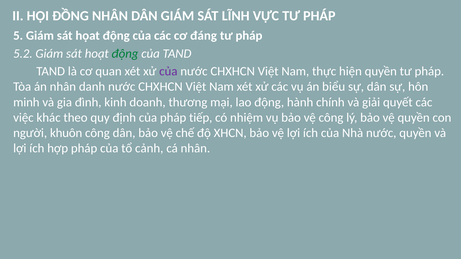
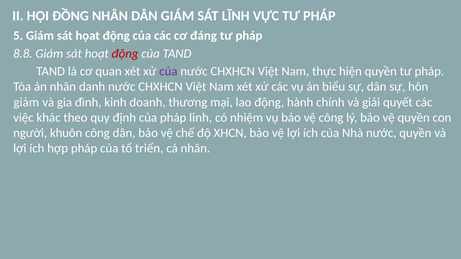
5.2: 5.2 -> 8.8 (23, 54)
động colour: green -> red (125, 54)
minh: minh -> giảm (26, 102)
tiếp: tiếp -> linh (201, 118)
cảnh: cảnh -> triển (149, 148)
